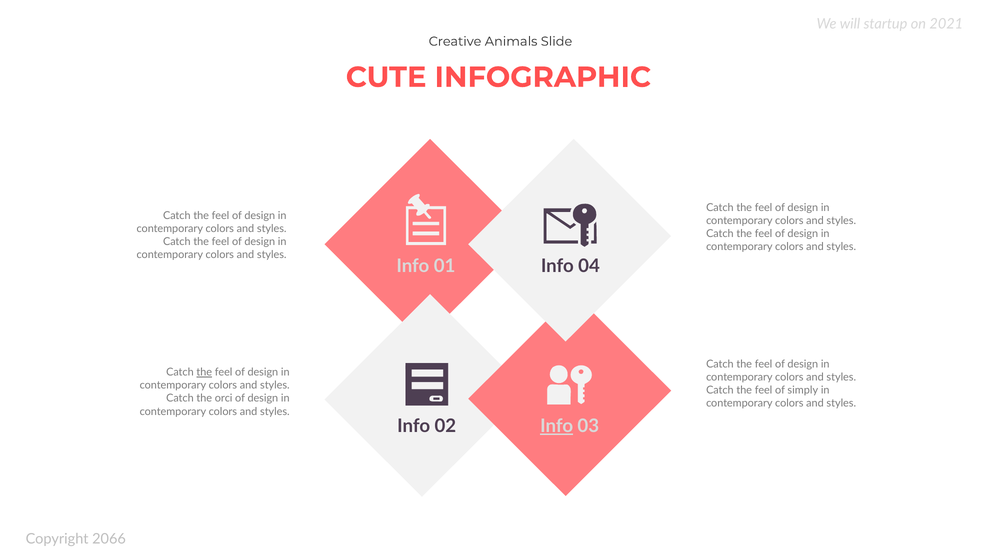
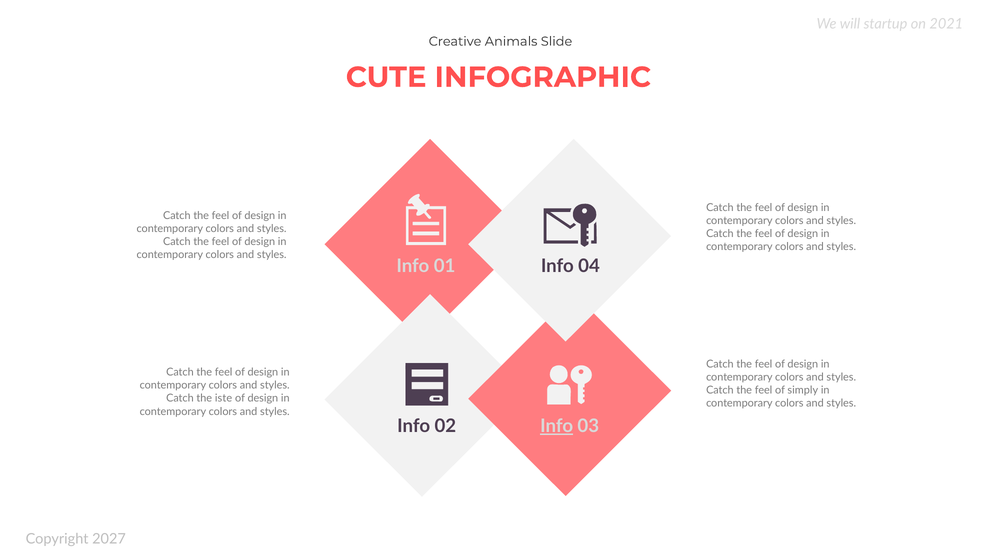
the underline: present -> none (204, 373)
orci: orci -> iste (224, 399)
2066: 2066 -> 2027 (109, 540)
